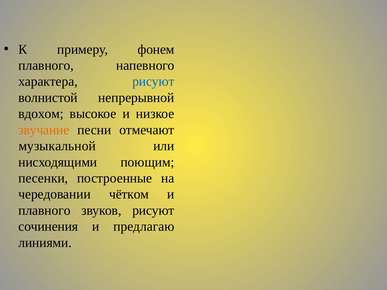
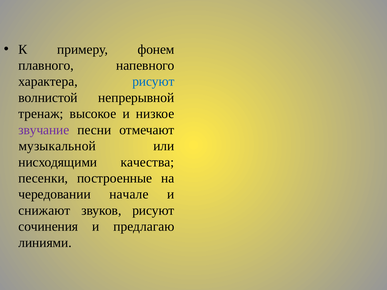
вдохом: вдохом -> тренаж (41, 114)
звучание colour: orange -> purple (44, 130)
поющим: поющим -> качества (147, 162)
чётком: чётком -> начале (129, 194)
плавного: плавного -> снижают (44, 211)
